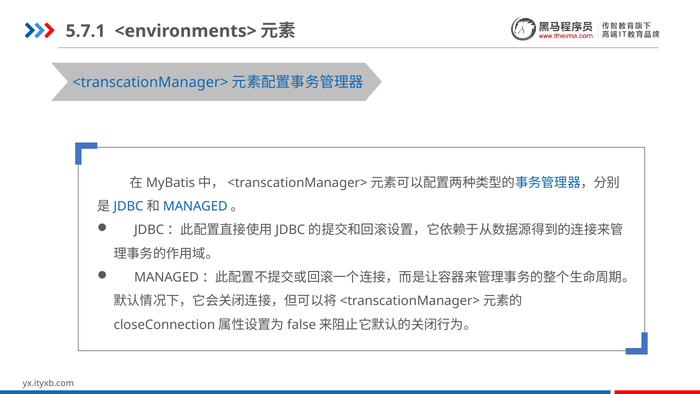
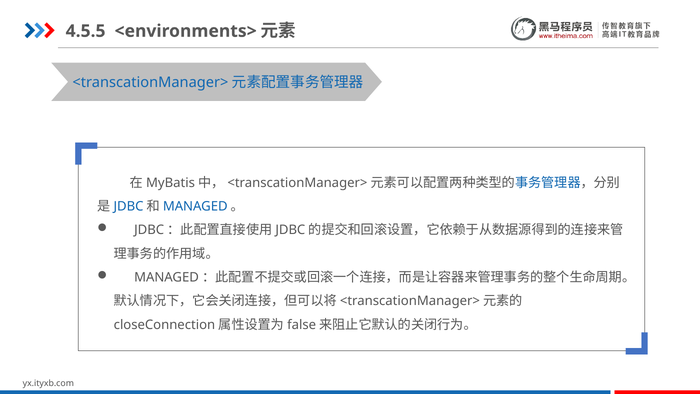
5.7.1: 5.7.1 -> 4.5.5 (86, 31)
